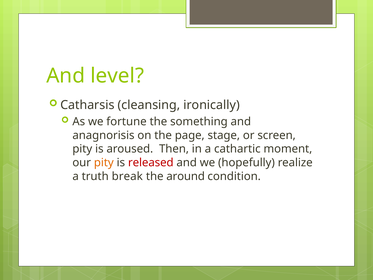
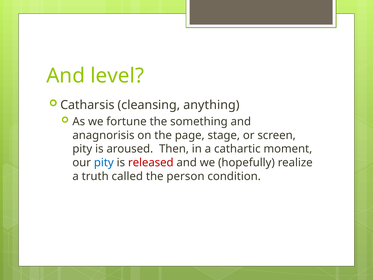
ironically: ironically -> anything (212, 105)
pity colour: orange -> blue (104, 163)
break: break -> called (127, 176)
around: around -> person (185, 176)
